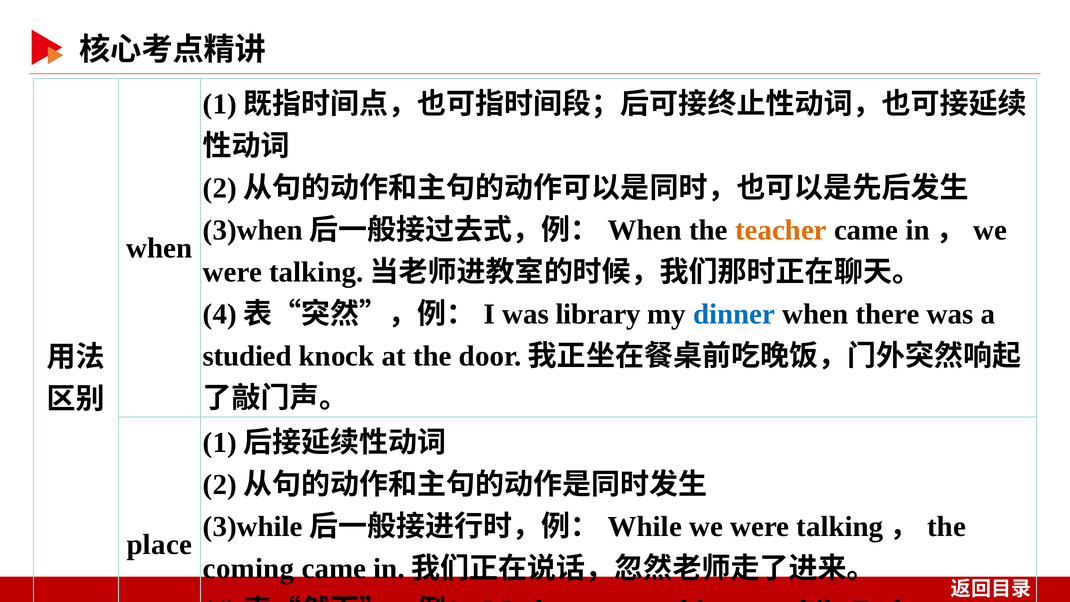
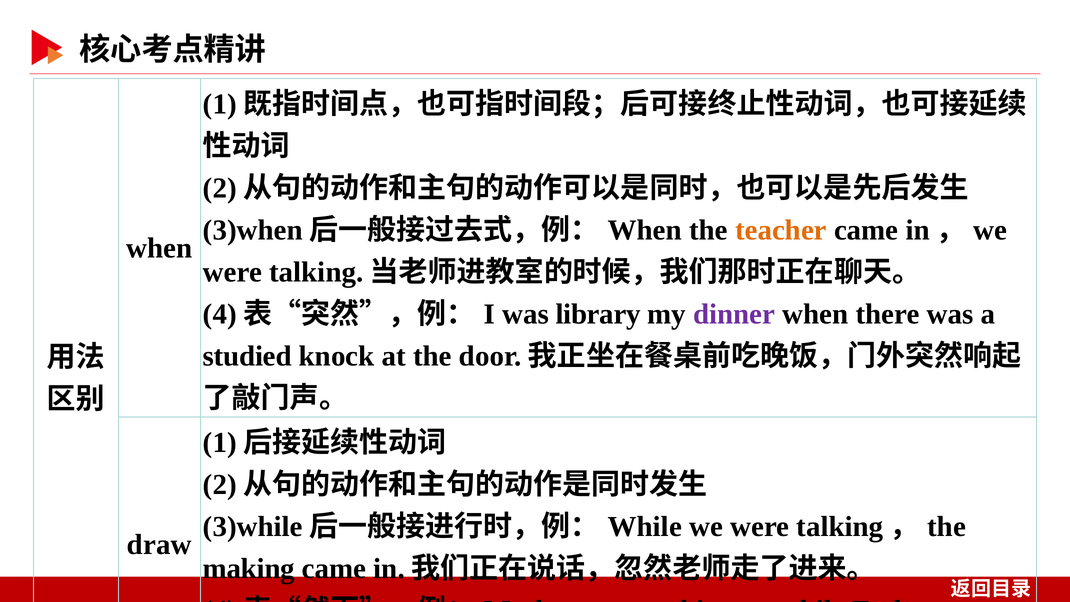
dinner colour: blue -> purple (734, 314)
place: place -> draw (159, 544)
coming: coming -> making (249, 568)
